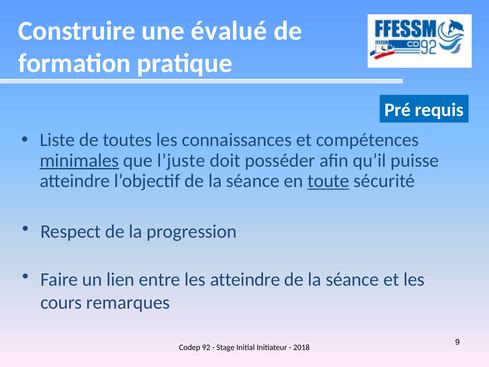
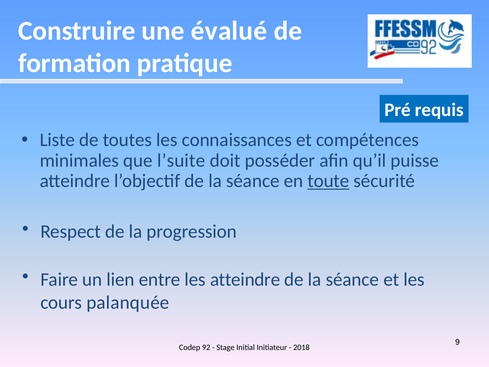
minimales underline: present -> none (79, 160)
l’juste: l’juste -> l’suite (181, 160)
remarques: remarques -> palanquée (128, 302)
